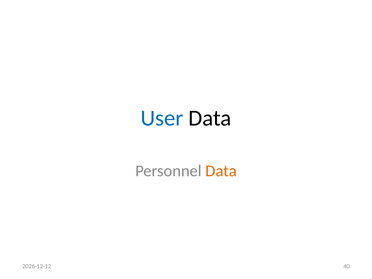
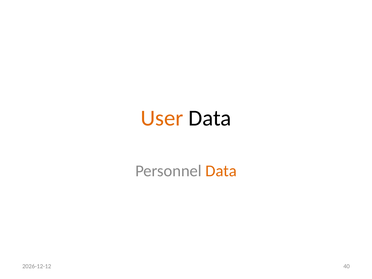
User colour: blue -> orange (162, 118)
